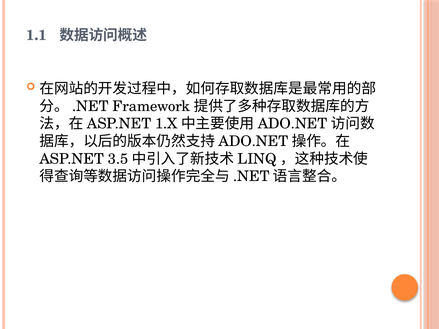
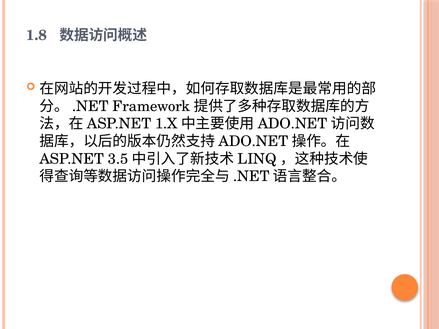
1.1: 1.1 -> 1.8 (37, 35)
